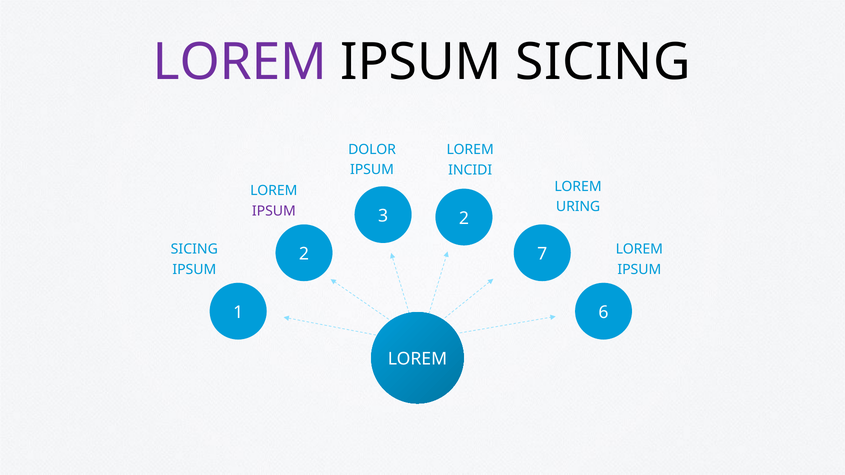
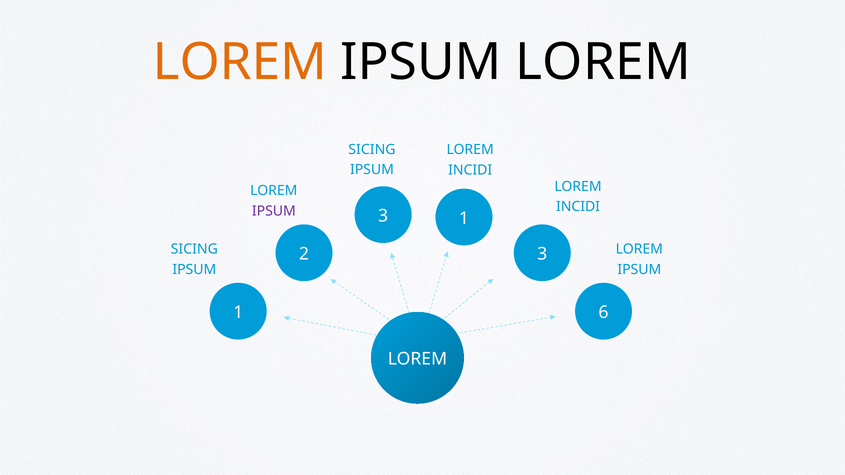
LOREM colour: purple -> orange (240, 62)
SICING: SICING -> LOREM (603, 62)
DOLOR: DOLOR -> SICING (372, 150)
URING: URING -> INCIDI (578, 207)
3 2: 2 -> 1 (464, 218)
2 7: 7 -> 3 (542, 254)
